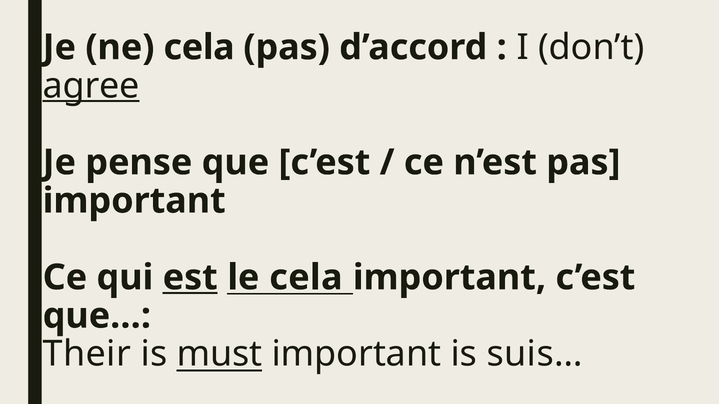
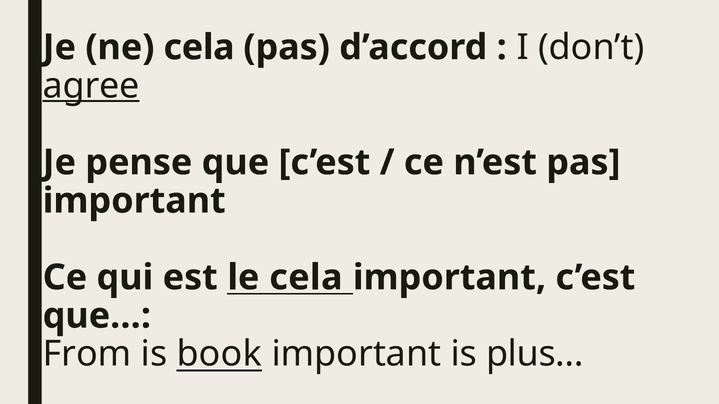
est underline: present -> none (190, 278)
Their: Their -> From (87, 355)
must: must -> book (219, 355)
suis…: suis… -> plus… (535, 355)
